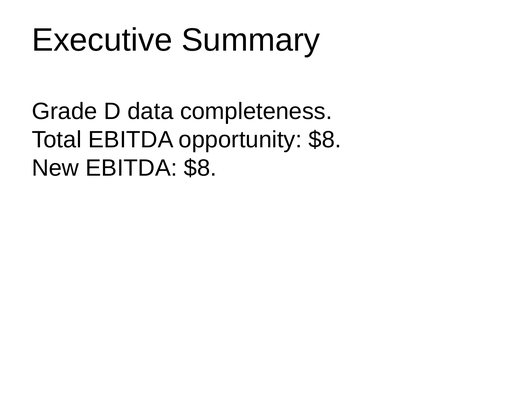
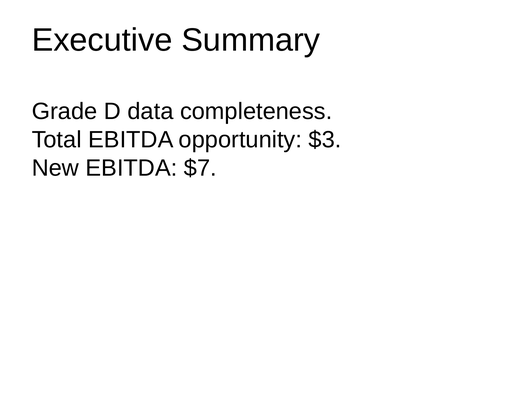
opportunity $8: $8 -> $3 (325, 140)
EBITDA $8: $8 -> $7 (200, 168)
